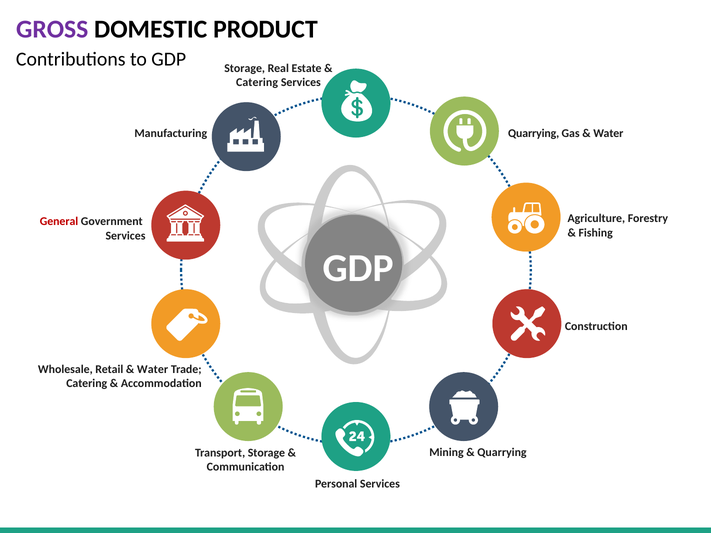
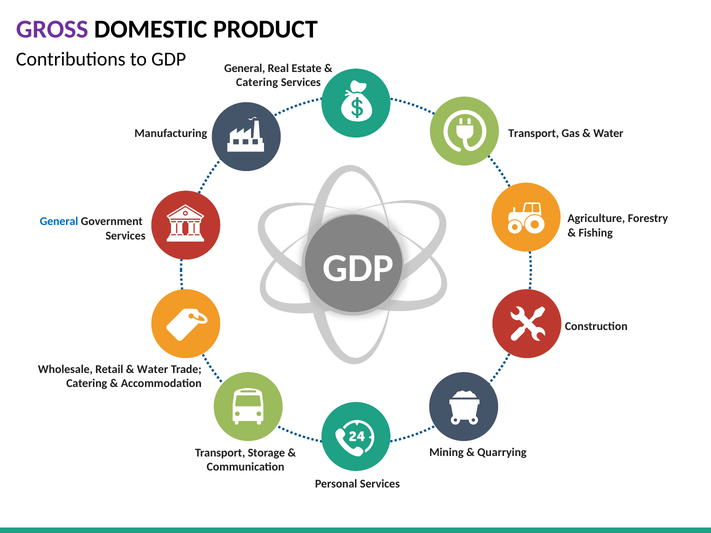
Storage: Storage -> General (245, 68)
Quarrying: Quarrying -> Transport (534, 133)
General colour: red -> blue (59, 221)
